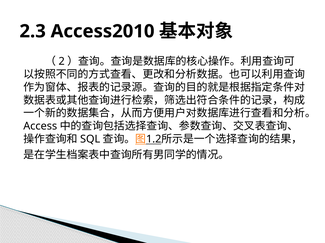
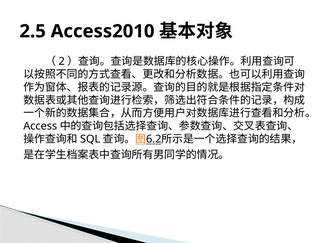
2.3: 2.3 -> 2.5 (33, 31)
1.2: 1.2 -> 6.2 (154, 140)
